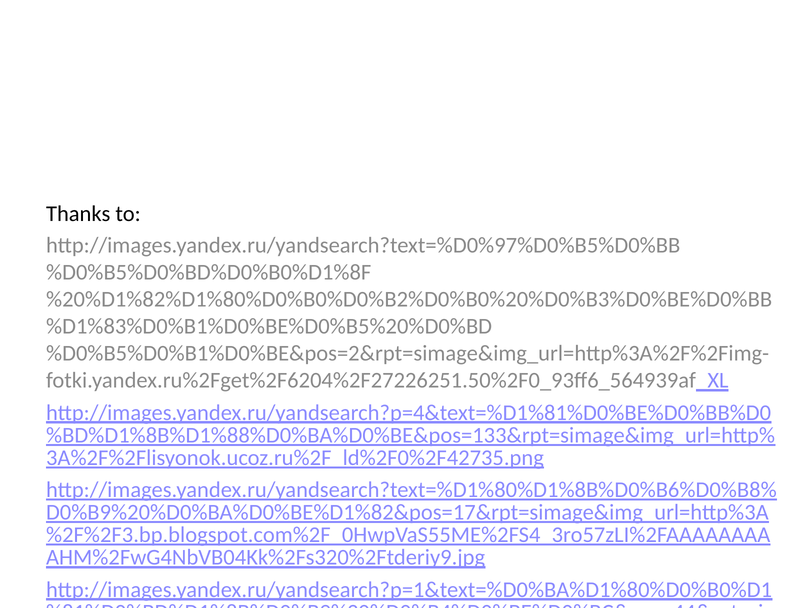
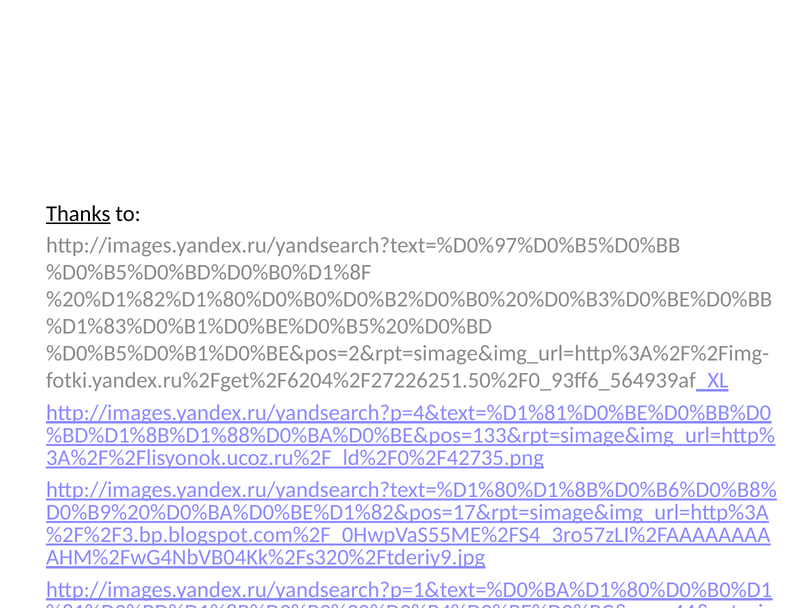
Thanks underline: none -> present (78, 213)
